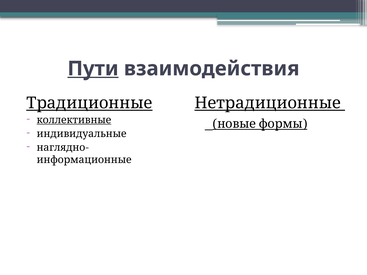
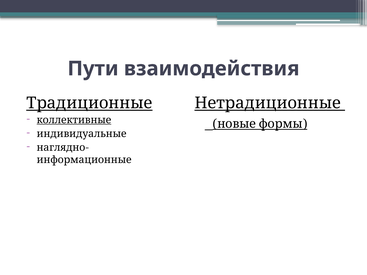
Пути underline: present -> none (93, 69)
